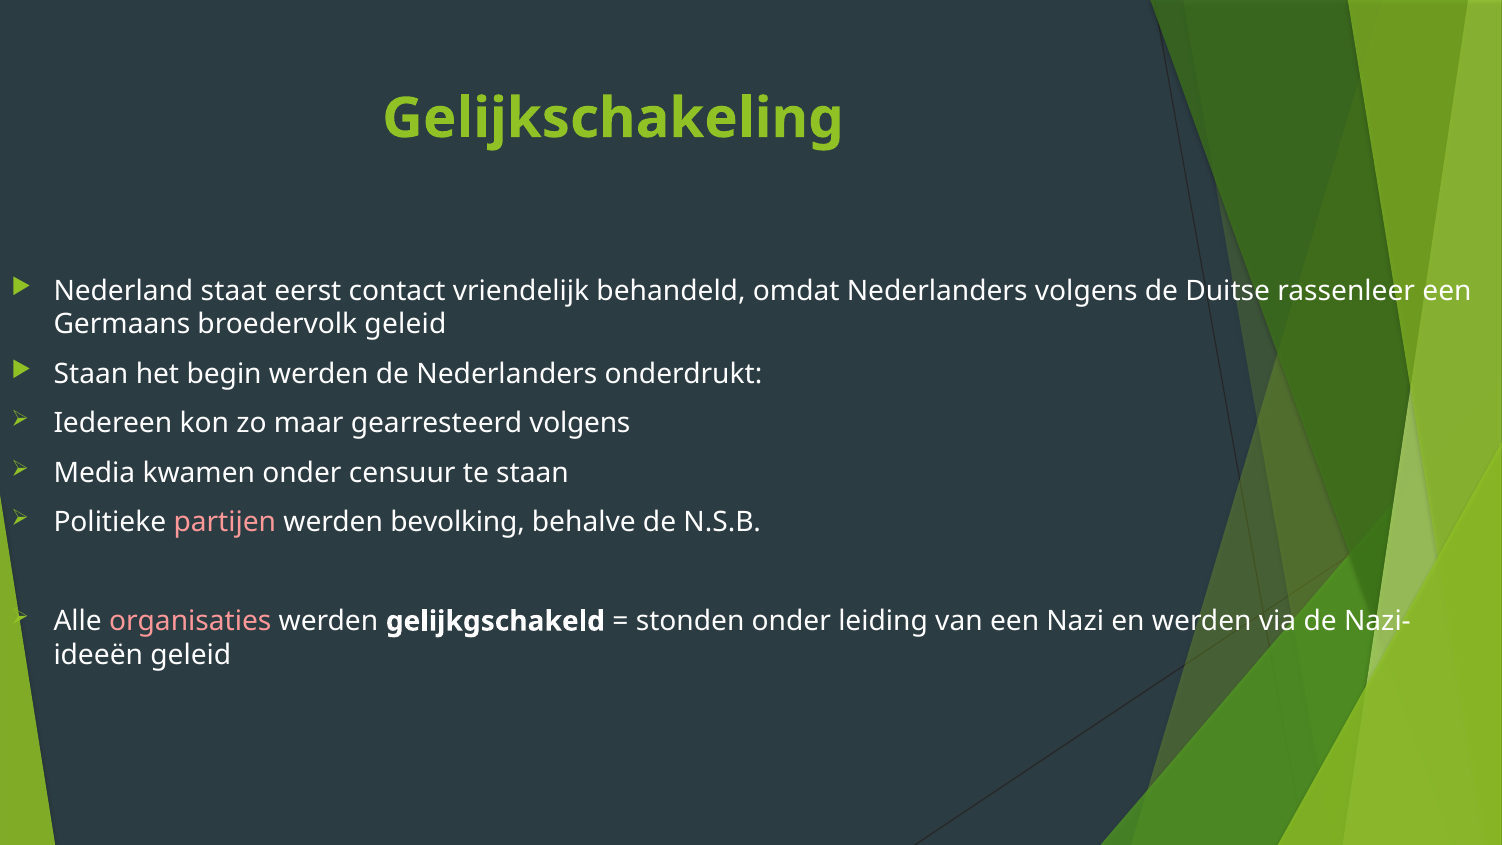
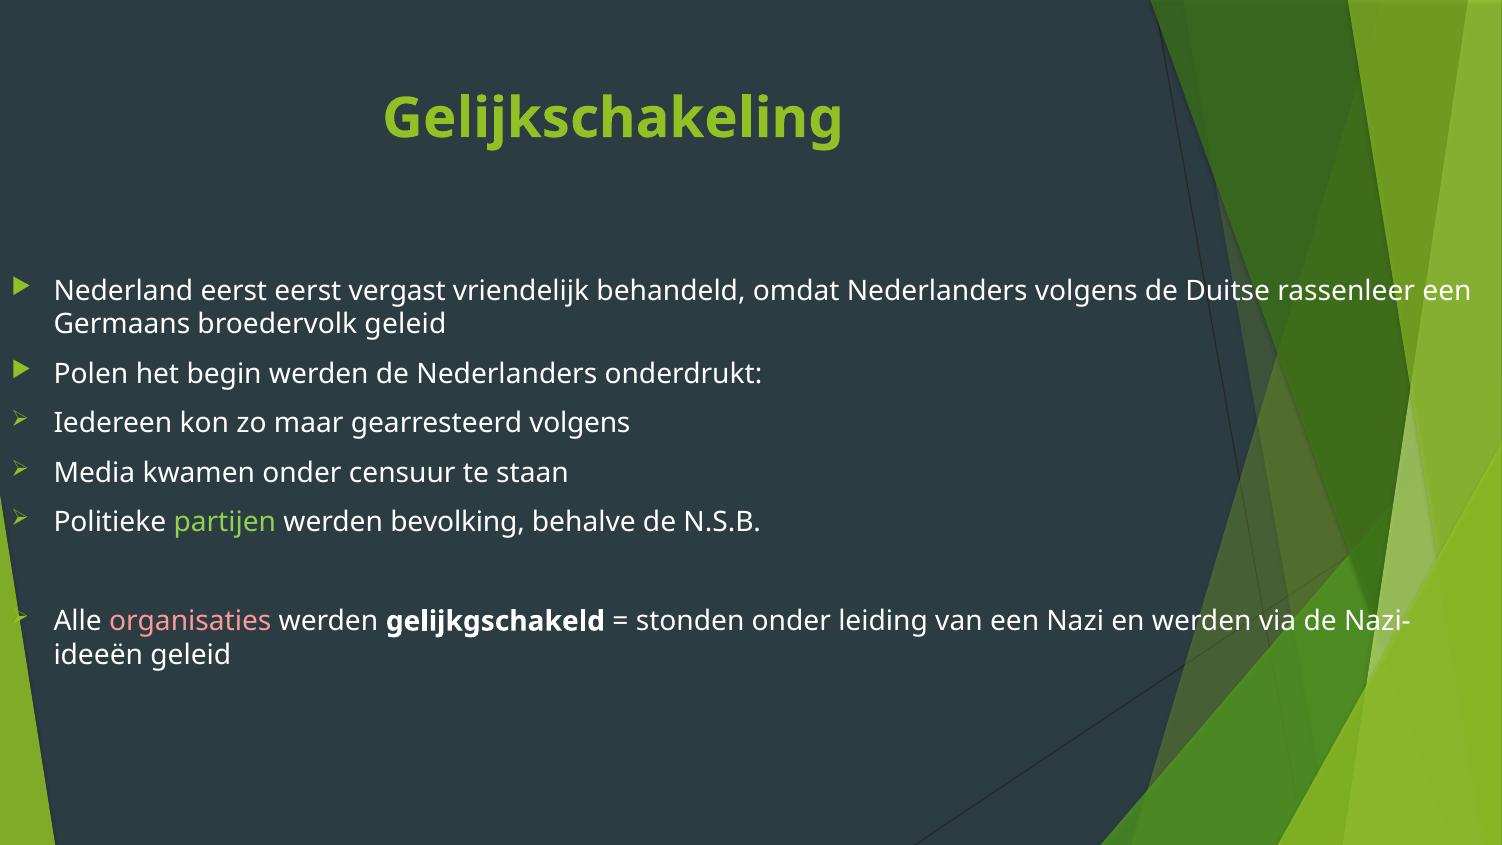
Nederland staat: staat -> eerst (234, 291)
contact: contact -> vergast (397, 291)
Staan: Staan -> Polen (91, 374)
partijen colour: pink -> light green (225, 522)
